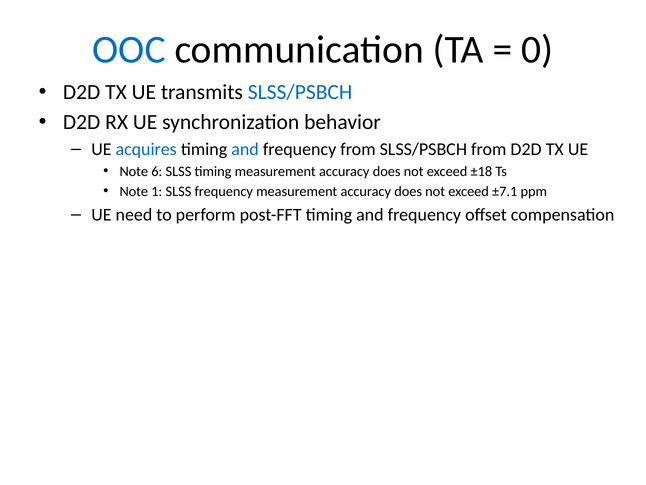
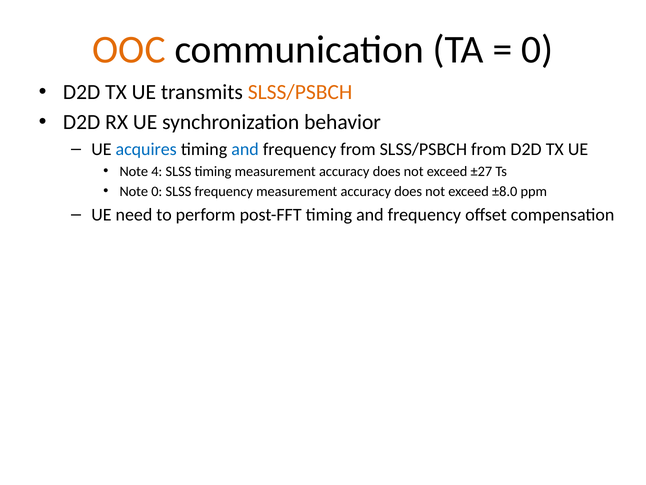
OOC colour: blue -> orange (129, 50)
SLSS/PSBCH colour: blue -> orange (300, 92)
6: 6 -> 4 (157, 171)
±18: ±18 -> ±27 (481, 171)
Note 1: 1 -> 0 (157, 191)
±7.1: ±7.1 -> ±8.0 (505, 191)
